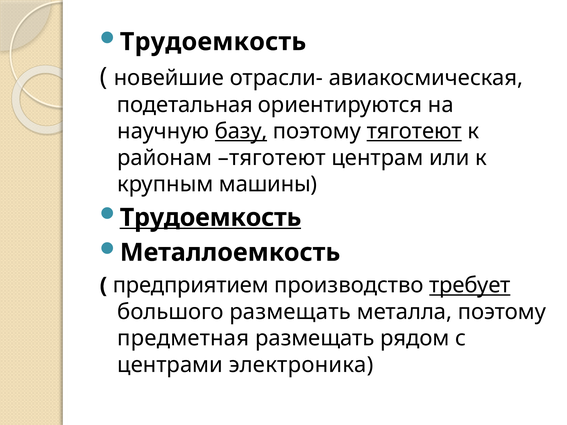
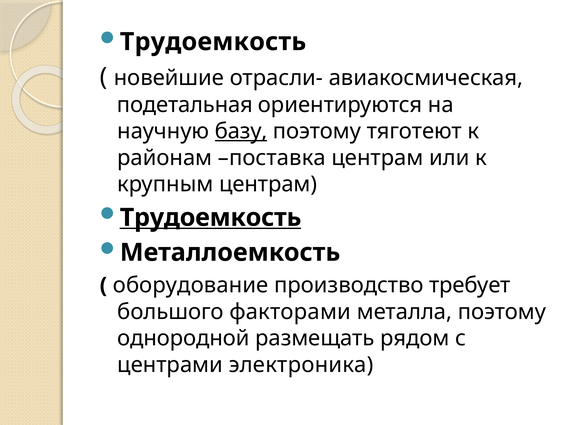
тяготеют underline: present -> none (414, 131)
районам тяготеют: тяготеют -> поставка (272, 158)
крупным машины: машины -> центрам (268, 184)
предприятием: предприятием -> оборудование (191, 286)
требует underline: present -> none (470, 286)
большого размещать: размещать -> факторами (290, 312)
предметная: предметная -> однородной (183, 338)
